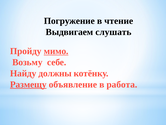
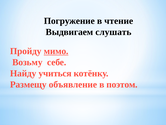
должны: должны -> учиться (55, 73)
Размещу underline: present -> none (28, 84)
работа: работа -> поэтом (122, 84)
